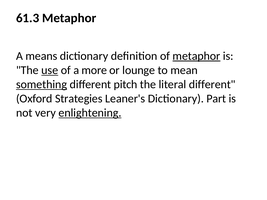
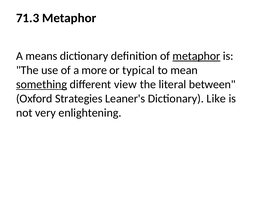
61.3: 61.3 -> 71.3 (28, 18)
use underline: present -> none (50, 70)
lounge: lounge -> typical (139, 70)
pitch: pitch -> view (125, 84)
literal different: different -> between (212, 84)
Part: Part -> Like (216, 99)
enlightening underline: present -> none (90, 113)
